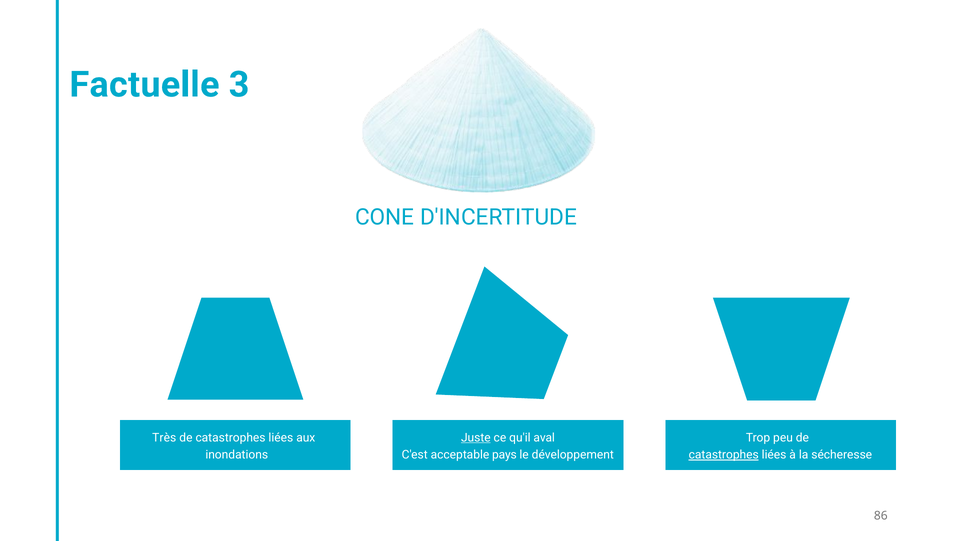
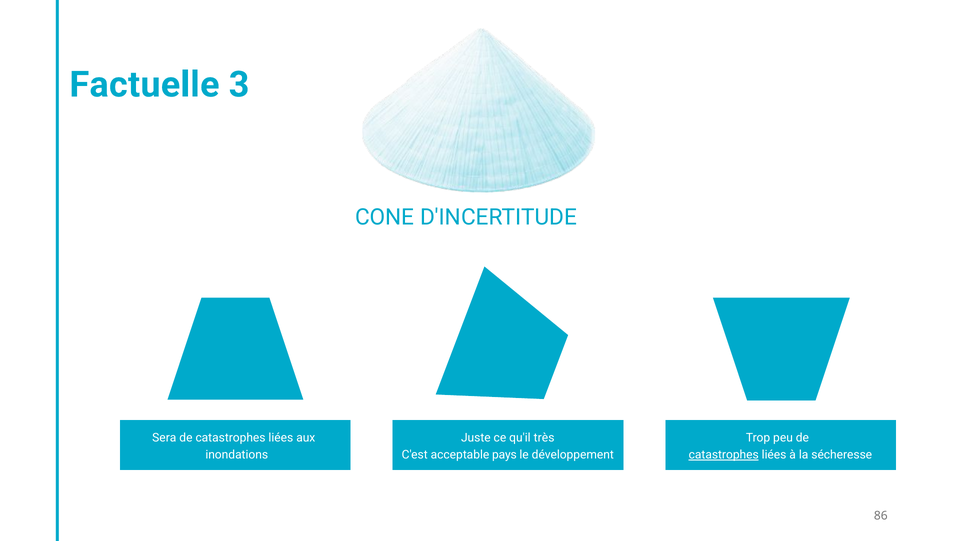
Très: Très -> Sera (164, 437)
Juste underline: present -> none (476, 437)
aval: aval -> très (544, 437)
